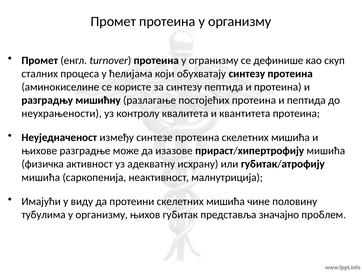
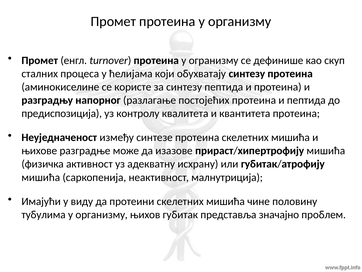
мишићну: мишићну -> напорног (98, 100)
неухрањености: неухрањености -> предиспозиција (62, 113)
